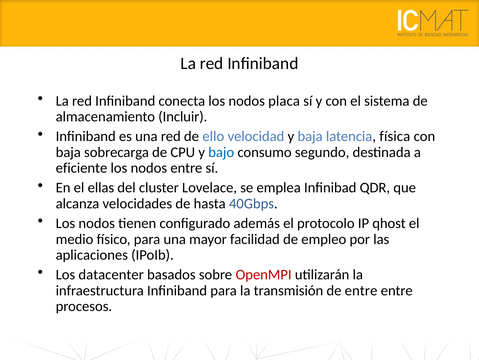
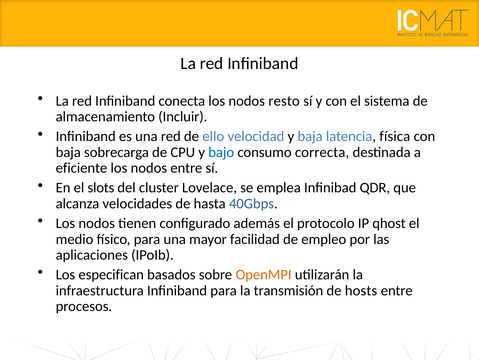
placa: placa -> resto (284, 101)
segundo: segundo -> correcta (322, 152)
ellas: ellas -> slots (101, 187)
datacenter: datacenter -> especifican (111, 274)
OpenMPI colour: red -> orange (264, 274)
de entre: entre -> hosts (361, 290)
